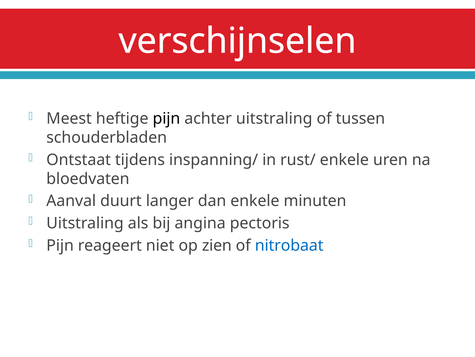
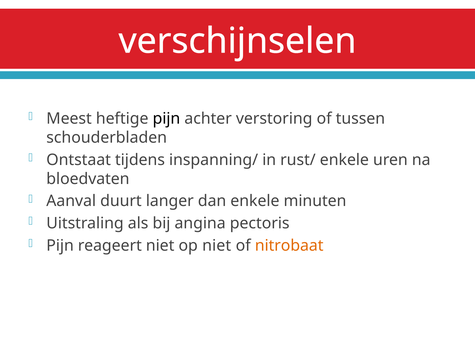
achter uitstraling: uitstraling -> verstoring (274, 118)
op zien: zien -> niet (217, 245)
nitrobaat colour: blue -> orange (289, 245)
